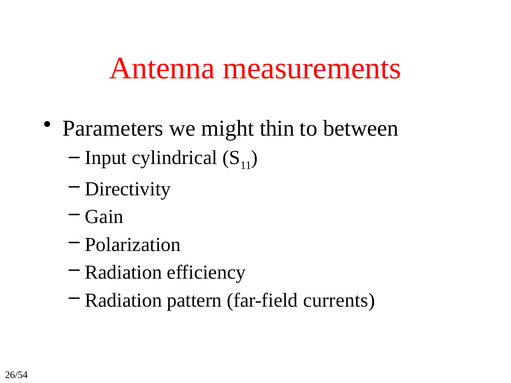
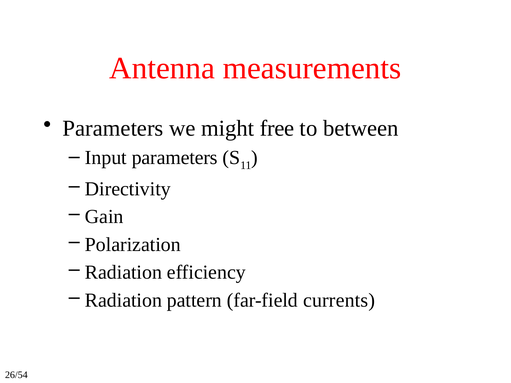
thin: thin -> free (277, 128)
Input cylindrical: cylindrical -> parameters (175, 158)
